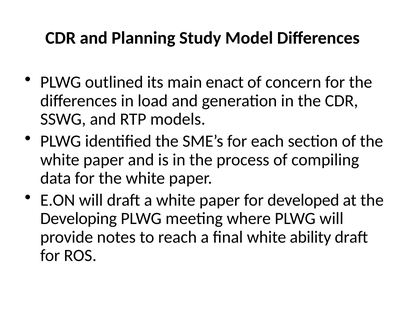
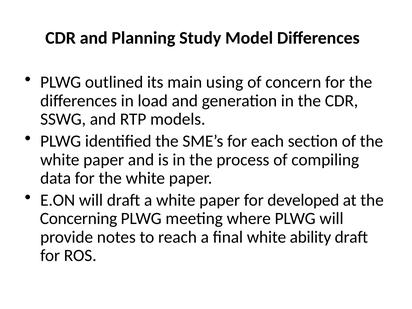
enact: enact -> using (225, 82)
Developing: Developing -> Concerning (79, 219)
